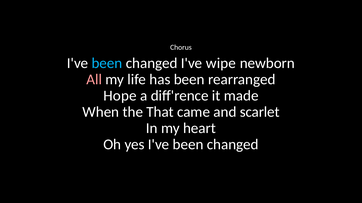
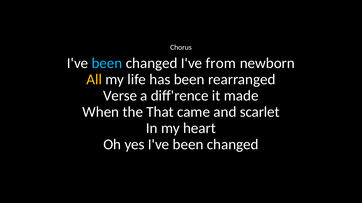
wipe: wipe -> from (221, 63)
All colour: pink -> yellow (94, 80)
Hope: Hope -> Verse (120, 96)
